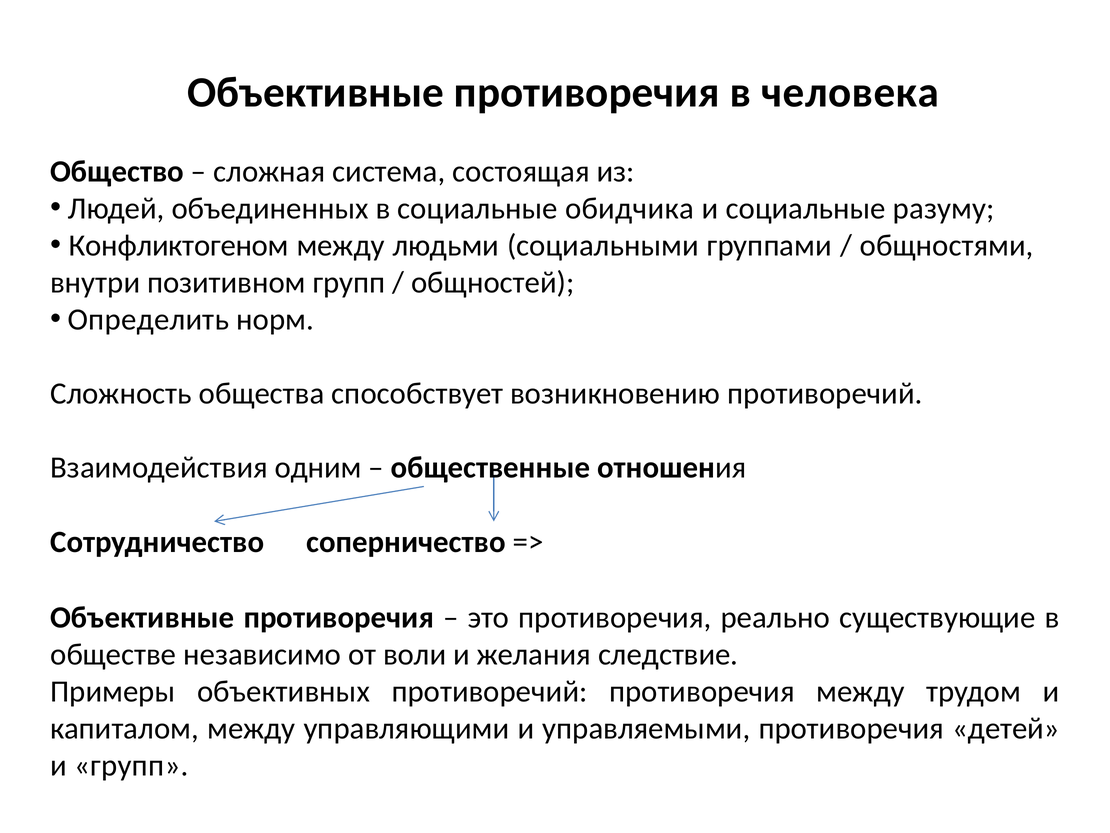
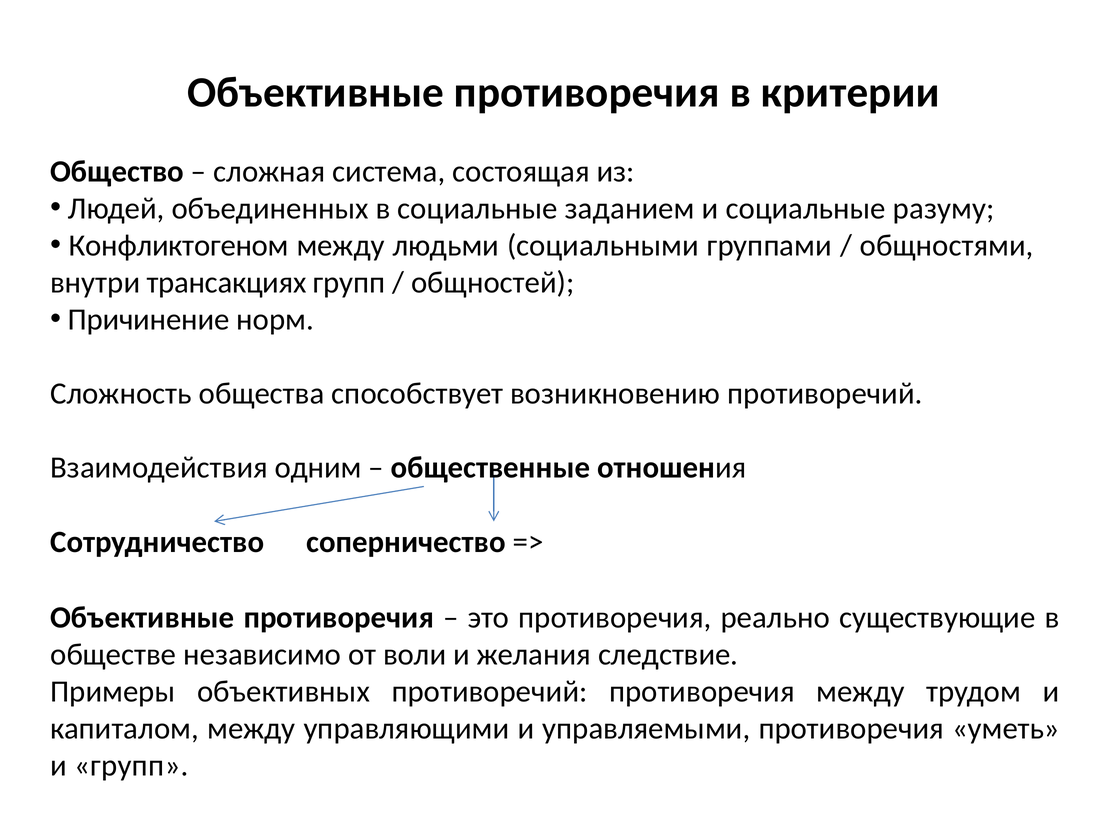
человека: человека -> критерии (850, 92)
обидчика: обидчика -> заданием (630, 208)
позитивном: позитивном -> трансакциях (227, 282)
Определить: Определить -> Причинение (149, 319)
детей: детей -> уметь (1006, 728)
